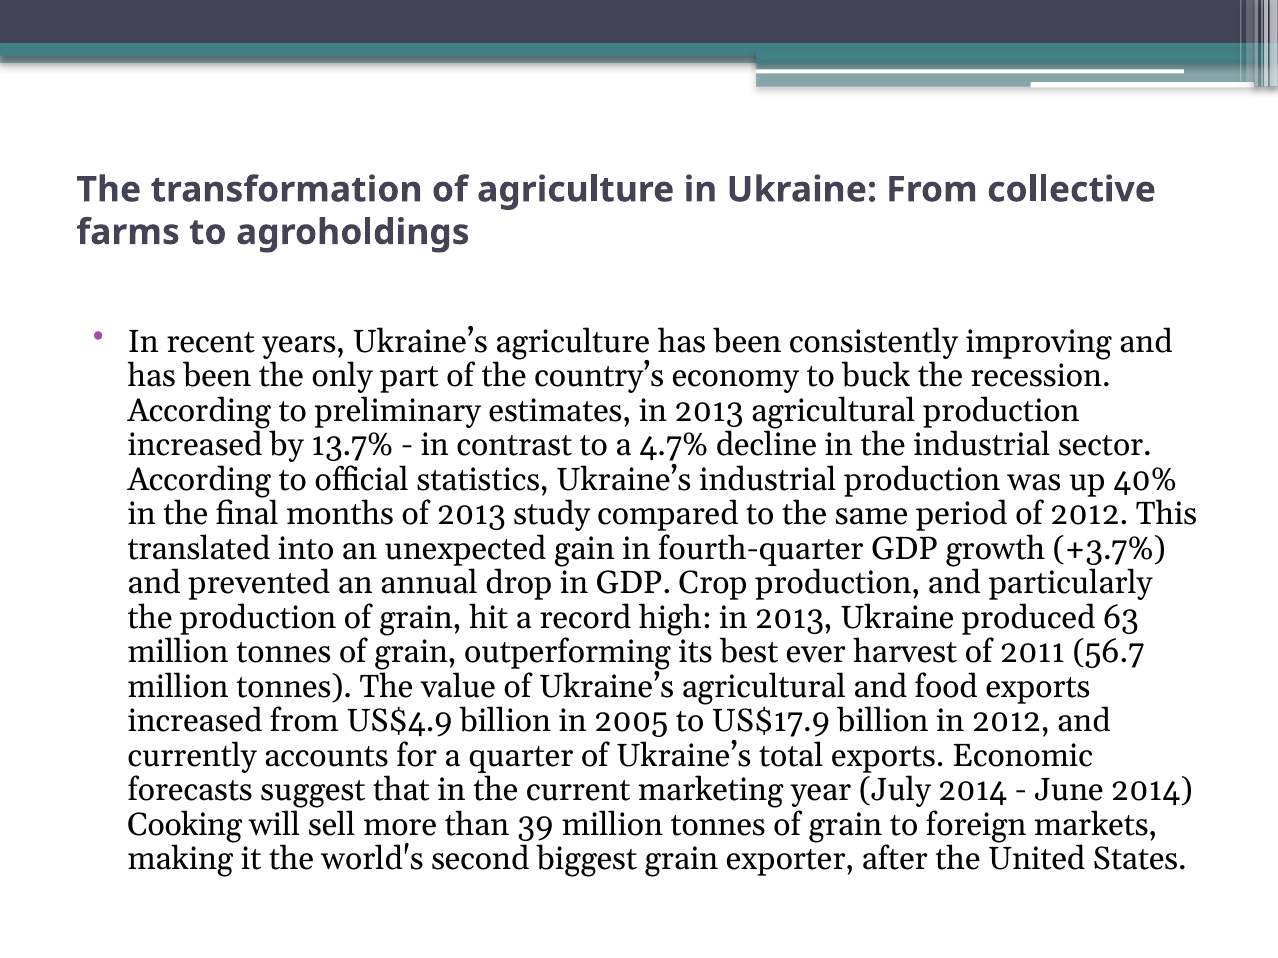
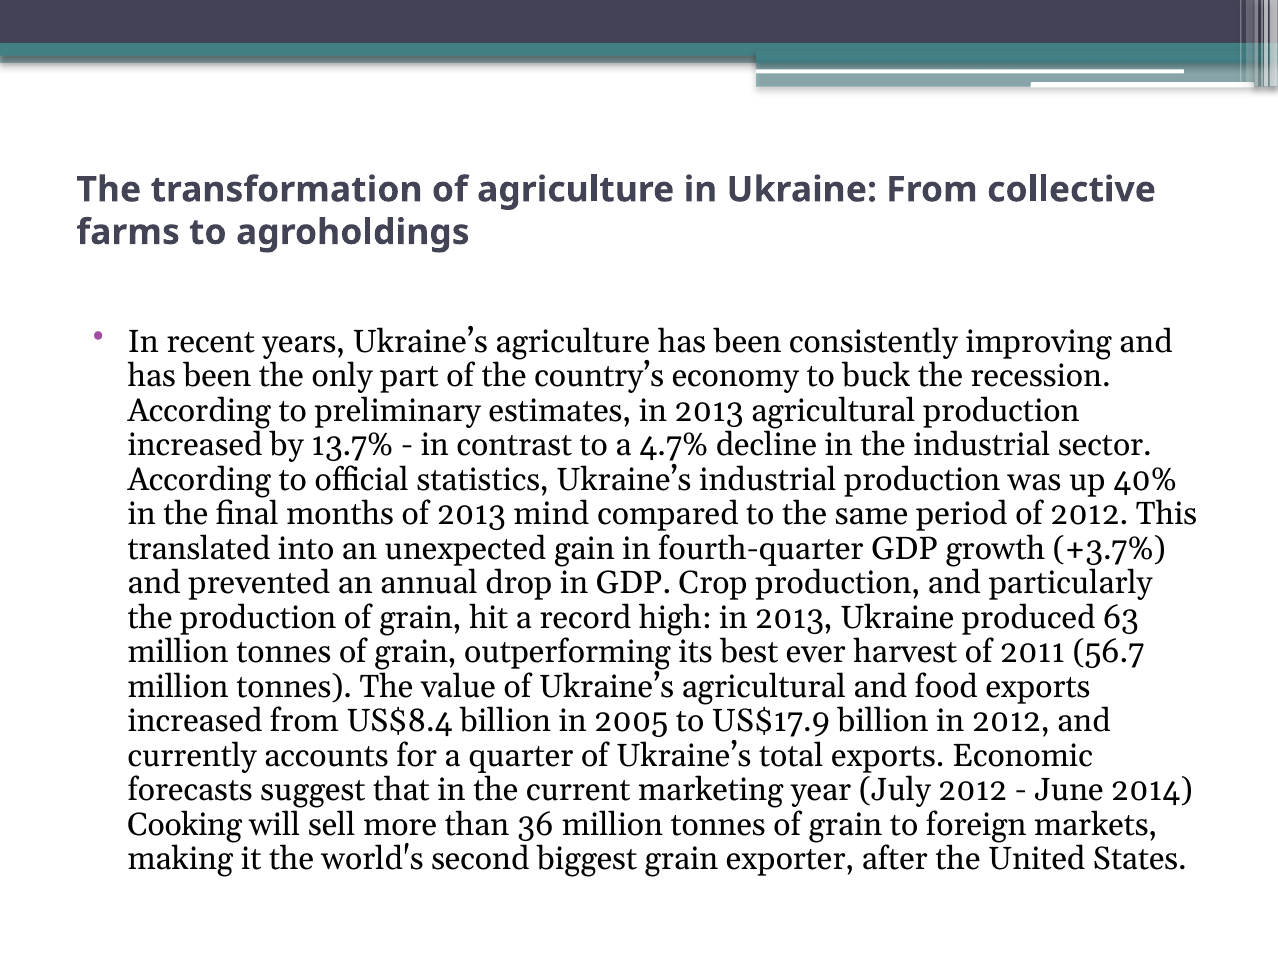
study: study -> mind (552, 515)
US$4.9: US$4.9 -> US$8.4 (400, 722)
July 2014: 2014 -> 2012 (973, 791)
39: 39 -> 36 (535, 825)
